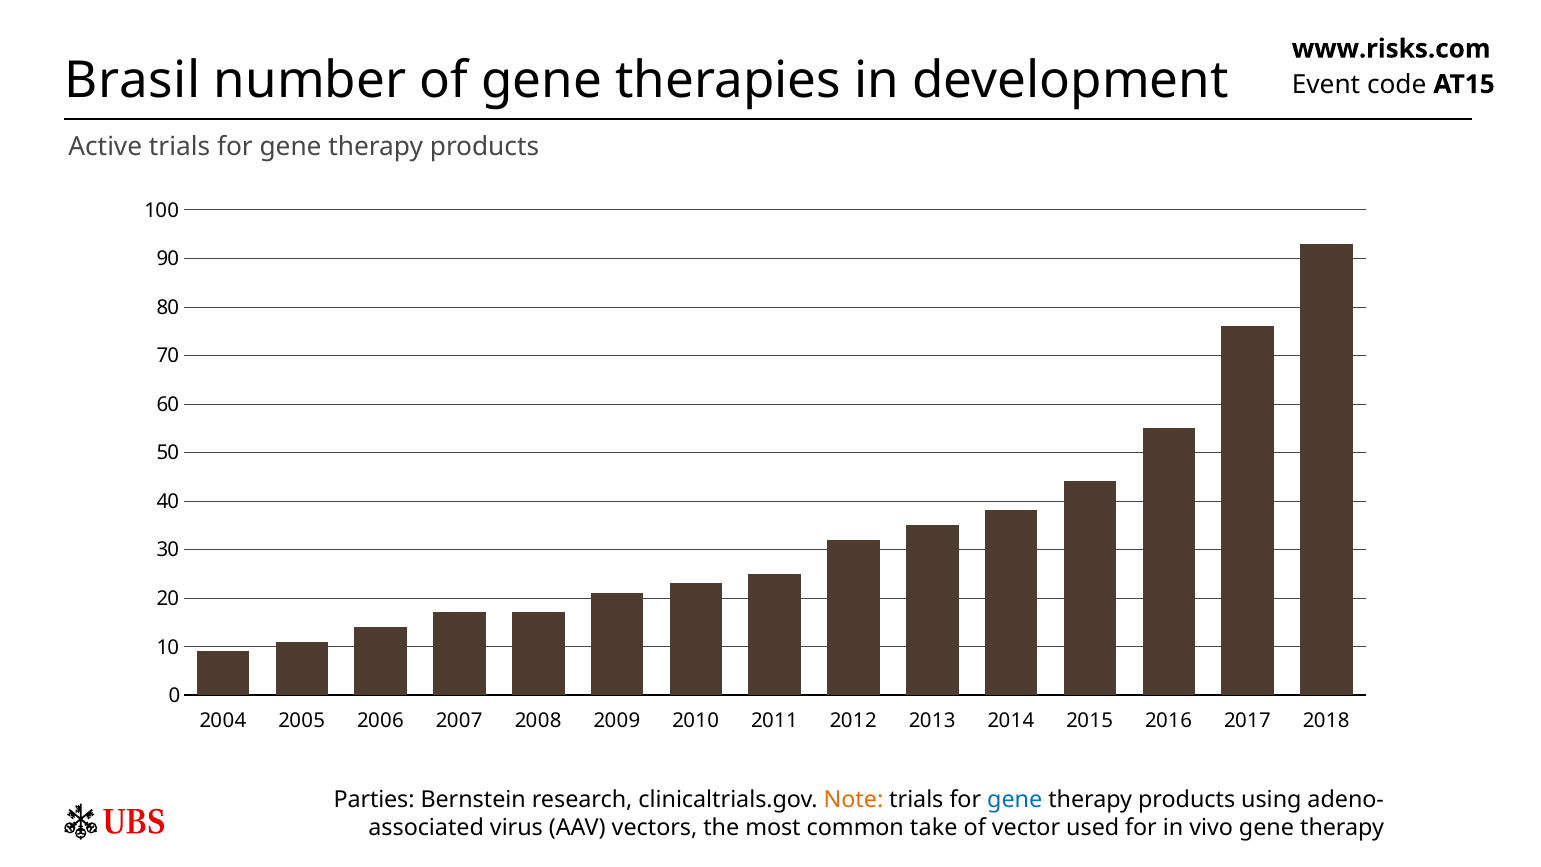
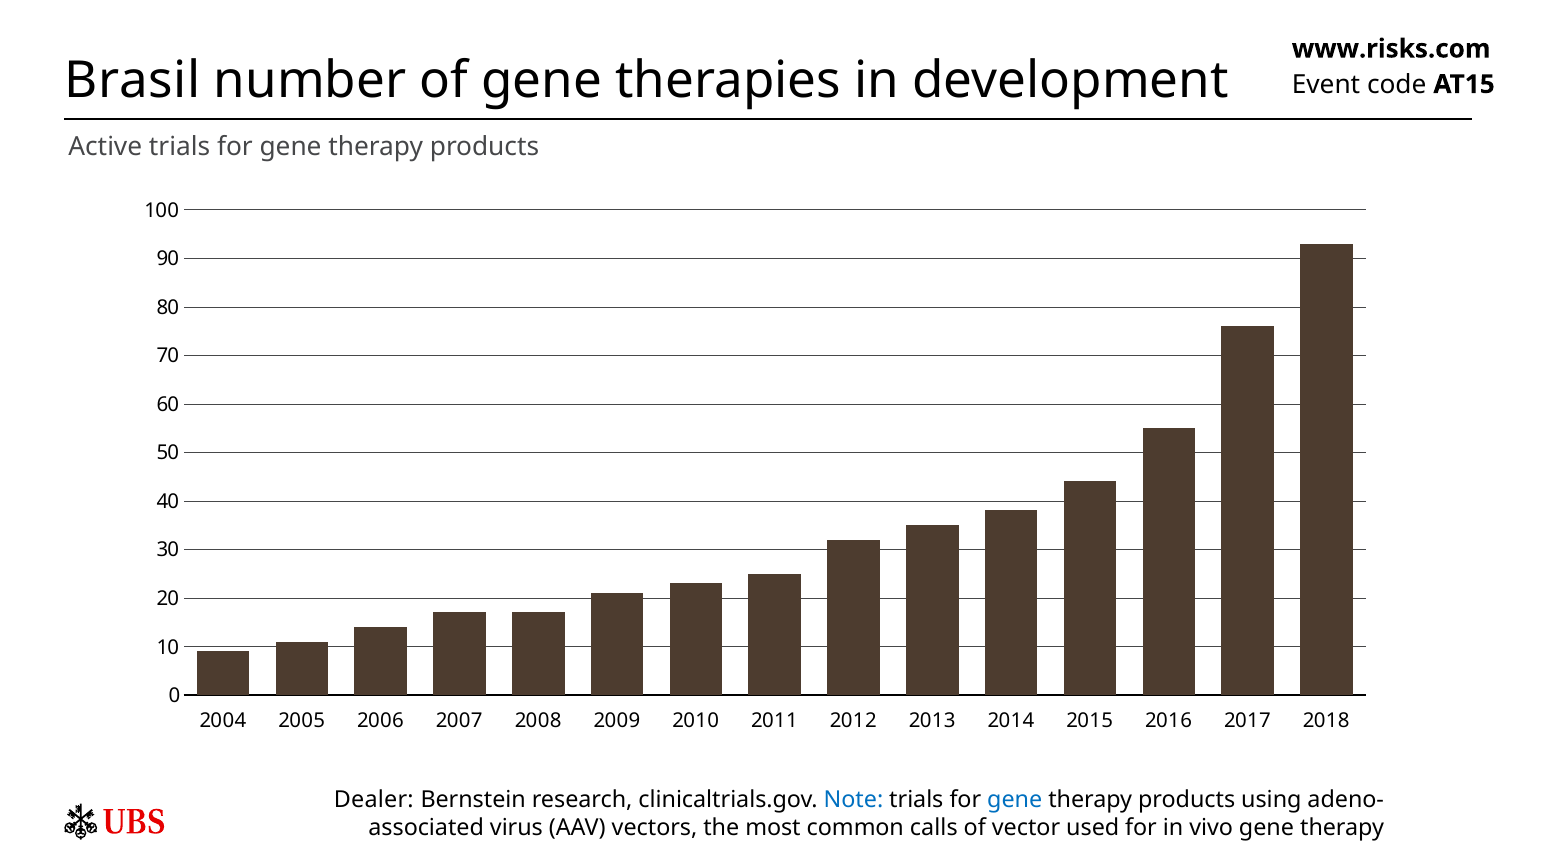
Parties: Parties -> Dealer (374, 800)
Note colour: orange -> blue (853, 800)
take: take -> calls (934, 828)
